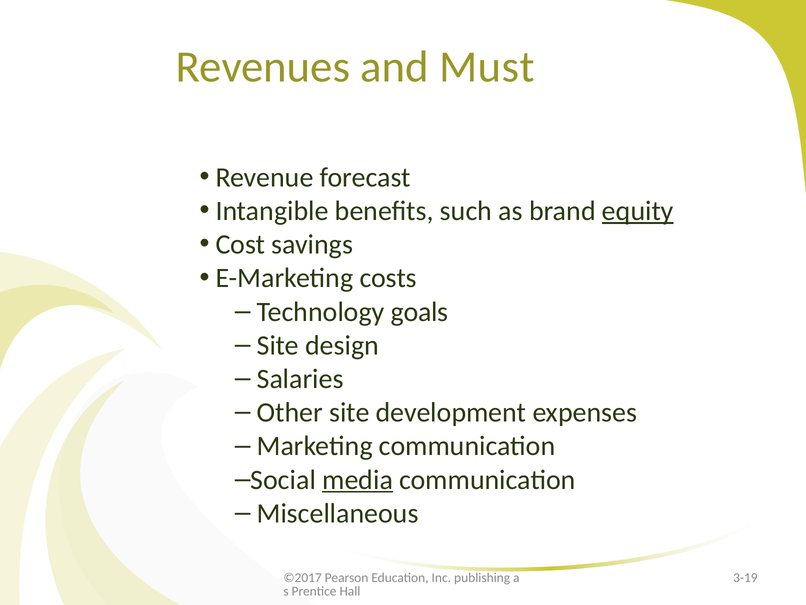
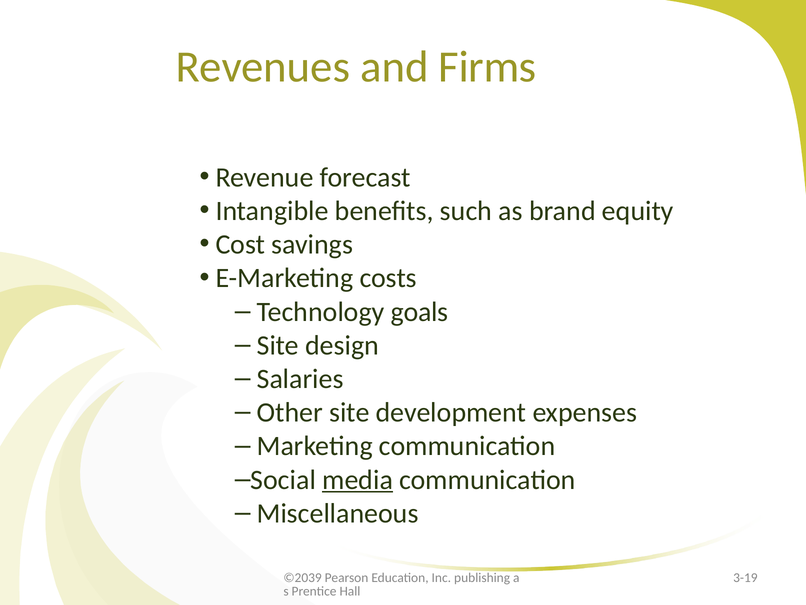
Must: Must -> Firms (487, 67)
equity underline: present -> none (638, 211)
©2017: ©2017 -> ©2039 (303, 577)
